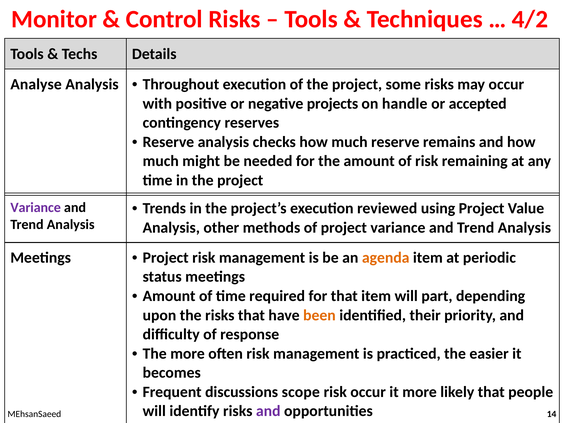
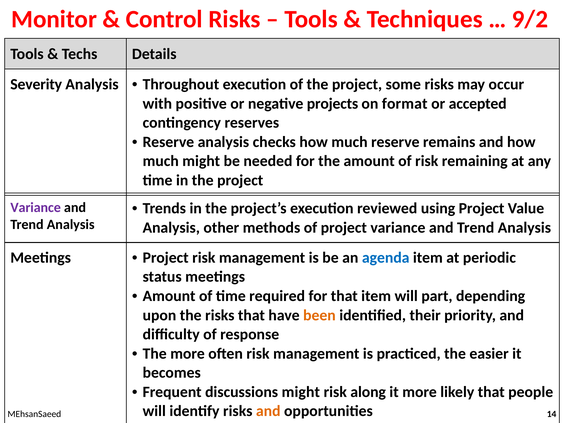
4/2: 4/2 -> 9/2 (530, 19)
Analyse: Analyse -> Severity (36, 84)
handle: handle -> format (405, 104)
agenda colour: orange -> blue (386, 258)
discussions scope: scope -> might (301, 392)
risk occur: occur -> along (368, 392)
and colour: purple -> orange (268, 411)
